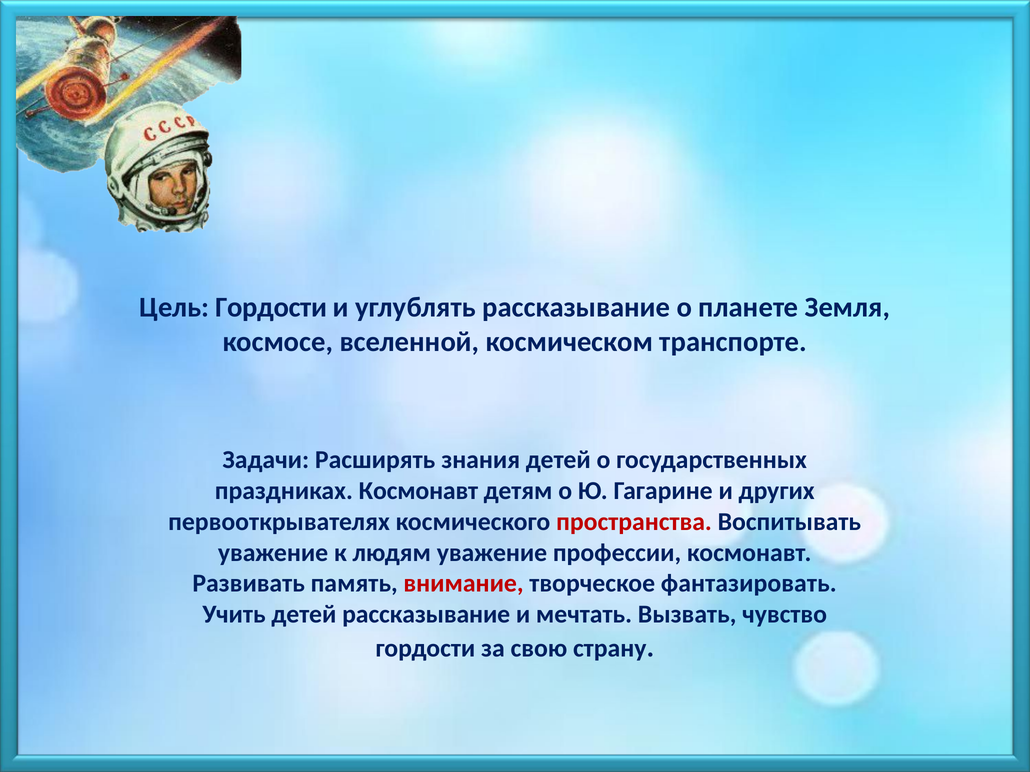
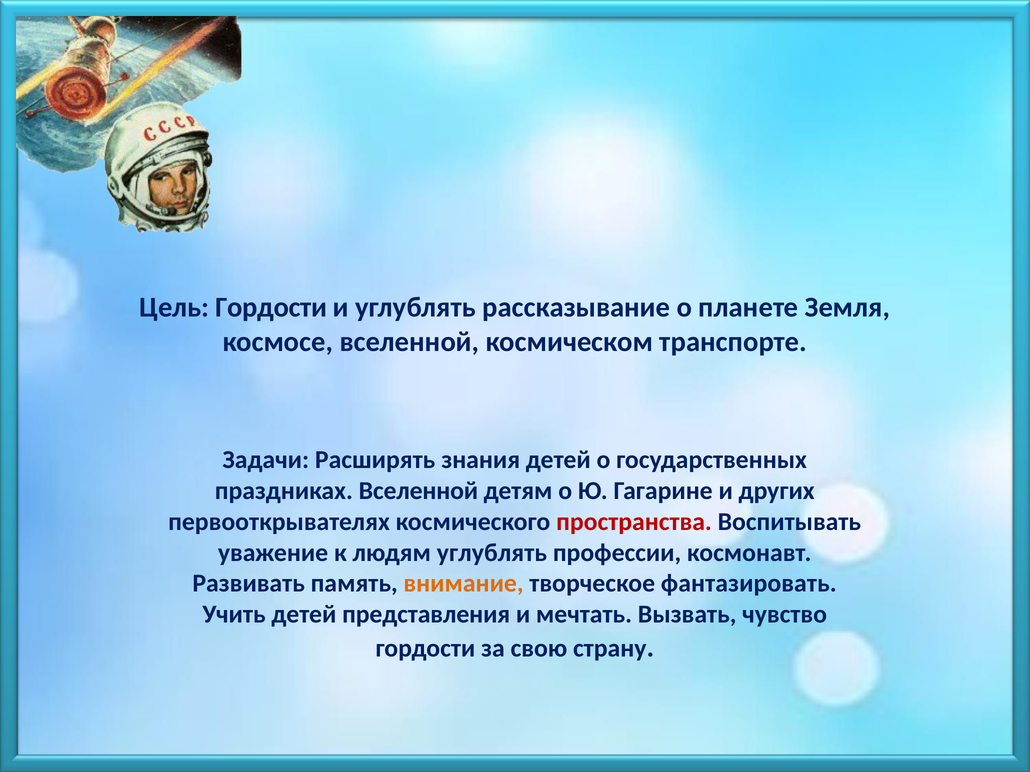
праздниках Космонавт: Космонавт -> Вселенной (418, 491)
людям уважение: уважение -> углублять (492, 553)
внимание colour: red -> orange (464, 584)
детей рассказывание: рассказывание -> представления (426, 615)
